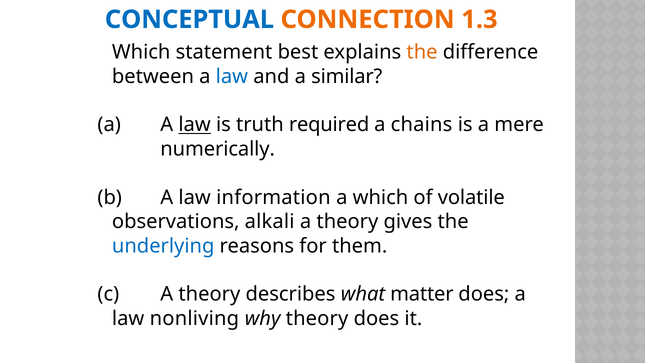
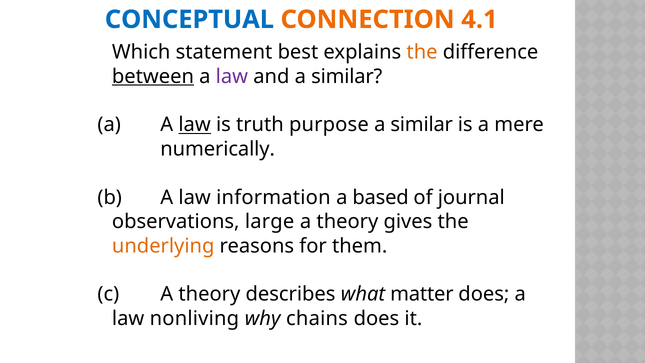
1.3: 1.3 -> 4.1 (479, 20)
between underline: none -> present (153, 76)
law colour: blue -> purple (232, 76)
required: required -> purpose (329, 125)
chains: chains -> similar (422, 125)
a which: which -> based (381, 197)
volatile: volatile -> journal (471, 197)
alkali: alkali -> large (270, 222)
underlying colour: blue -> orange (163, 246)
why theory: theory -> chains (317, 318)
